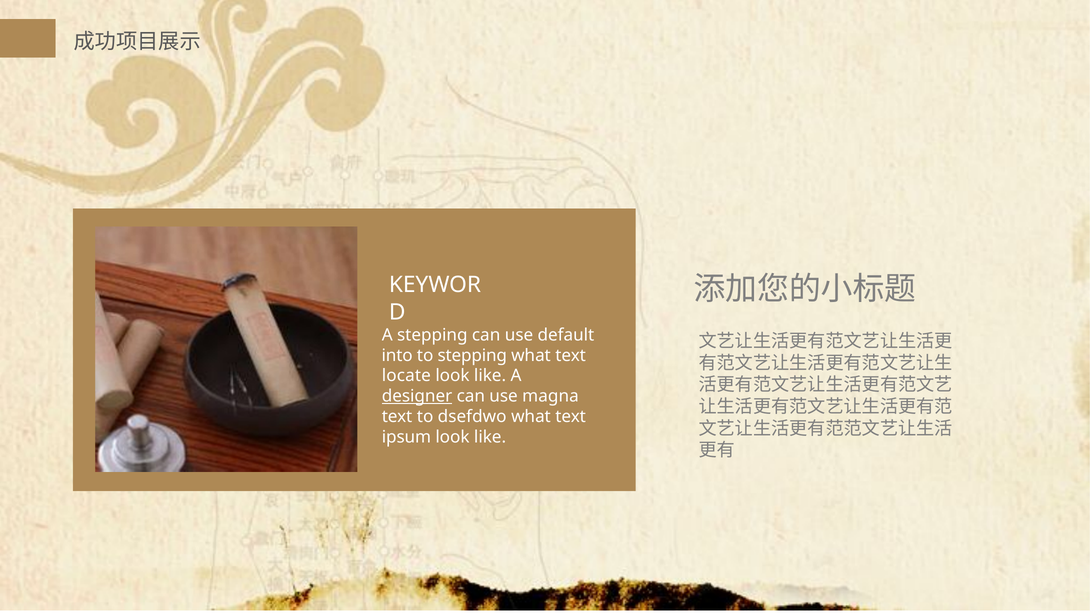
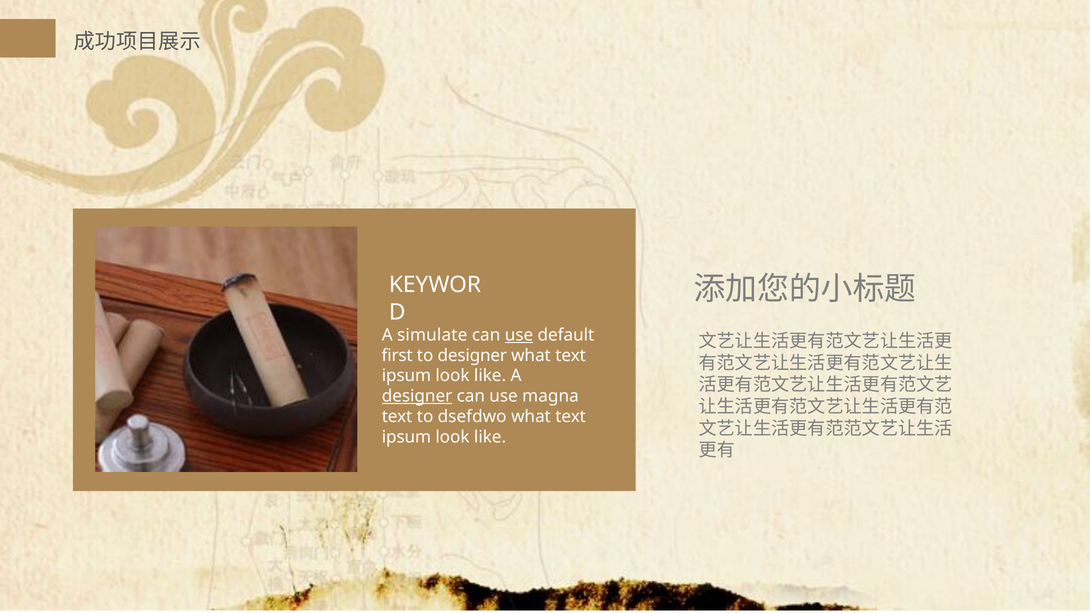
A stepping: stepping -> simulate (432, 335)
use underline: none -> present (519, 335)
into: into -> first (397, 356)
to stepping: stepping -> designer (472, 356)
locate: locate -> ipsum (406, 376)
